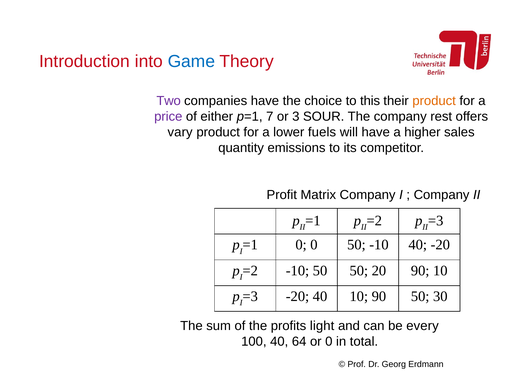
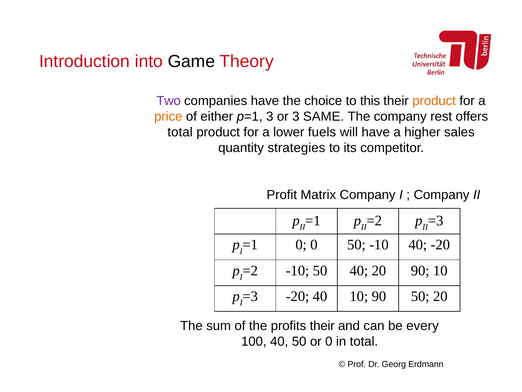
Game colour: blue -> black (191, 61)
price colour: purple -> orange (168, 116)
p=1 7: 7 -> 3 (270, 116)
SOUR: SOUR -> SAME (324, 116)
vary: vary -> total (180, 132)
emissions: emissions -> strategies (296, 148)
50 50: 50 -> 40 (359, 270)
50 30: 30 -> 20 (440, 296)
profits light: light -> their (322, 325)
40 64: 64 -> 50 (299, 341)
